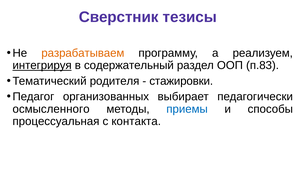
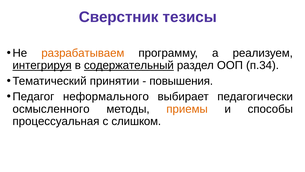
содержательный underline: none -> present (129, 65)
п.83: п.83 -> п.34 (263, 65)
родителя: родителя -> принятии (114, 81)
стажировки: стажировки -> повышения (181, 81)
организованных: организованных -> неформального (106, 96)
приемы colour: blue -> orange (187, 109)
контакта: контакта -> слишком (136, 121)
